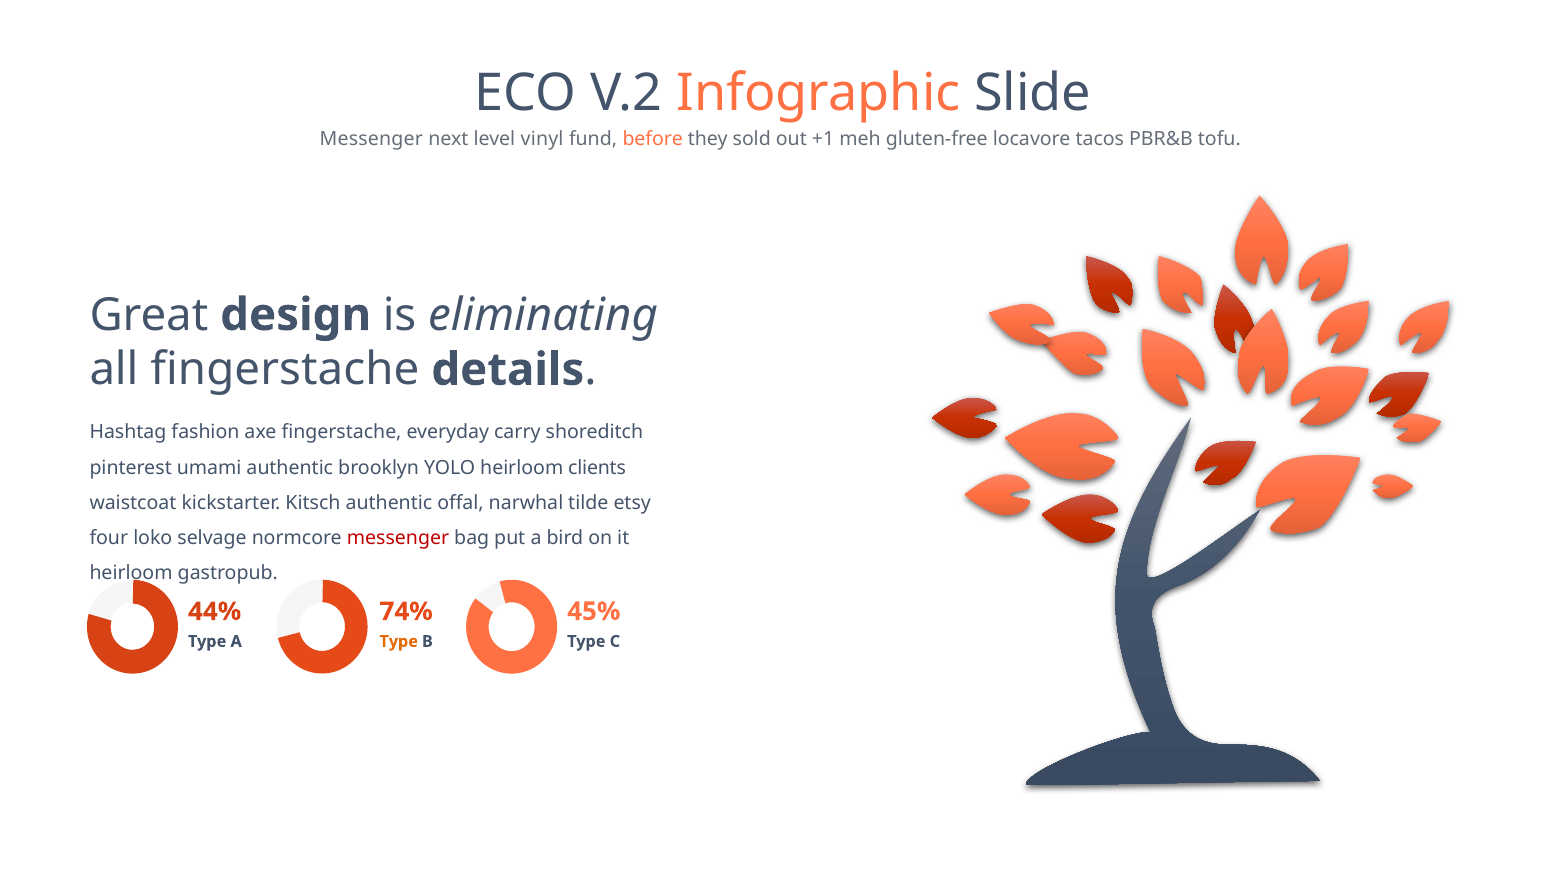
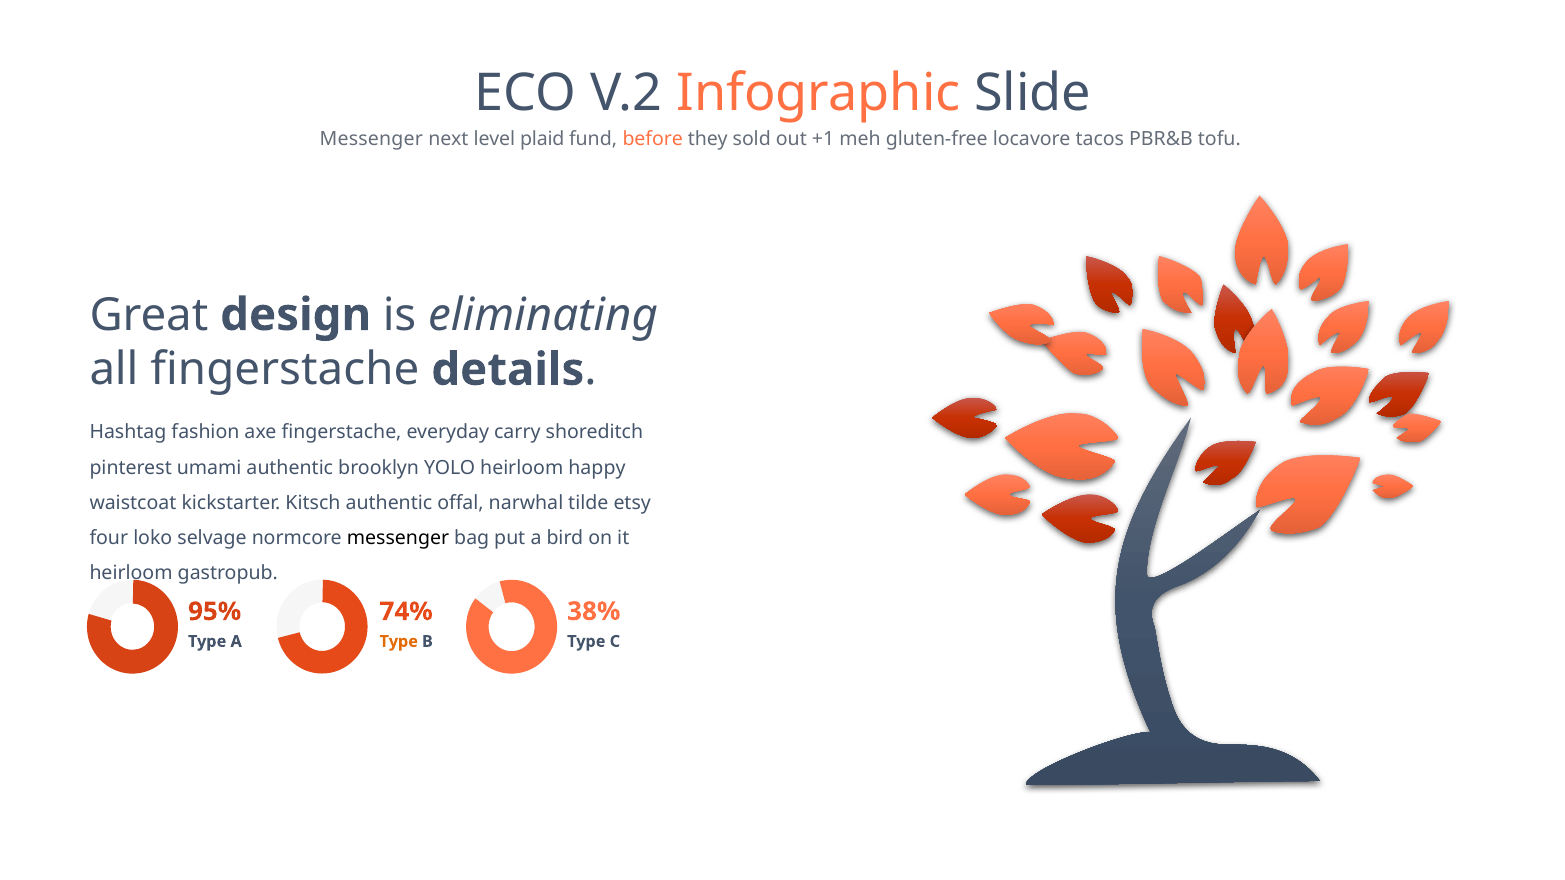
vinyl: vinyl -> plaid (542, 139)
clients: clients -> happy (597, 468)
messenger colour: red -> black (398, 538)
45%: 45% -> 38% (594, 612)
44%: 44% -> 95% (215, 612)
